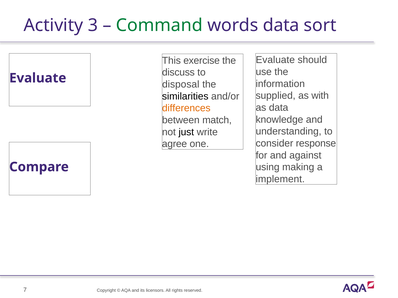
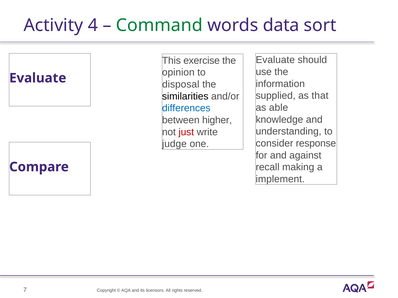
3: 3 -> 4 (93, 25)
discuss: discuss -> opinion (178, 73)
with: with -> that (320, 96)
as data: data -> able (279, 108)
differences colour: orange -> blue (186, 108)
match: match -> higher (217, 120)
just colour: black -> red (186, 132)
agree: agree -> judge (174, 144)
using: using -> recall (268, 167)
